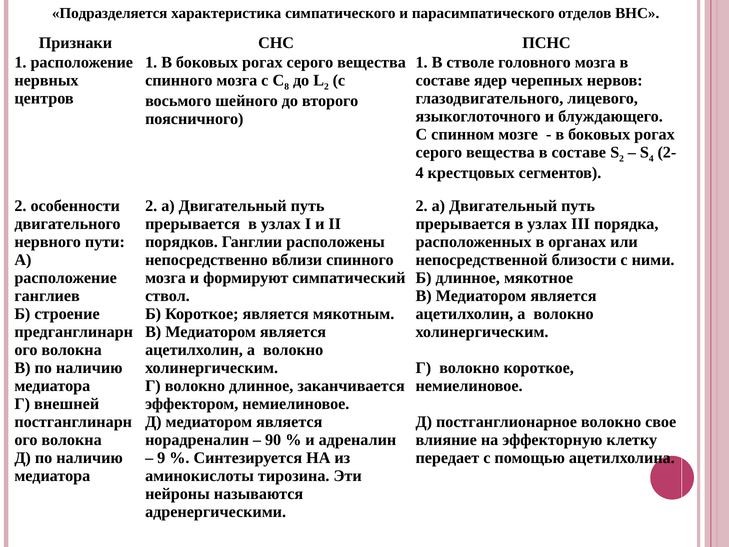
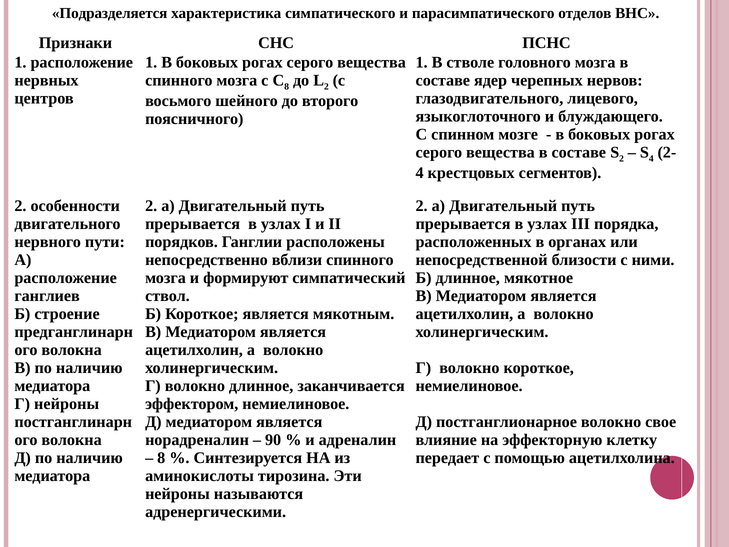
Г внешней: внешней -> нейроны (67, 404)
9: 9 -> 8 (161, 458)
